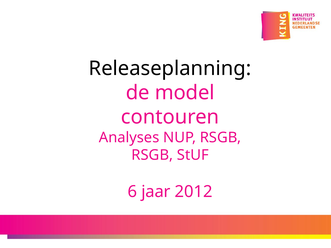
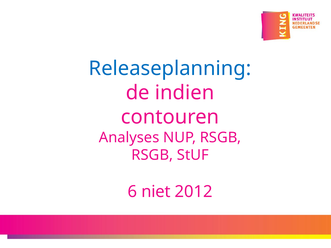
Releaseplanning colour: black -> blue (170, 68)
model: model -> indien (185, 93)
jaar: jaar -> niet (156, 192)
